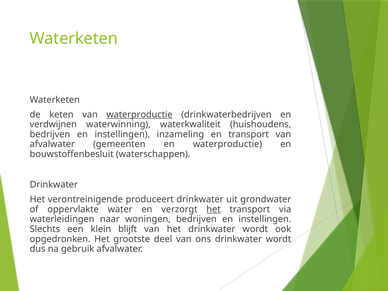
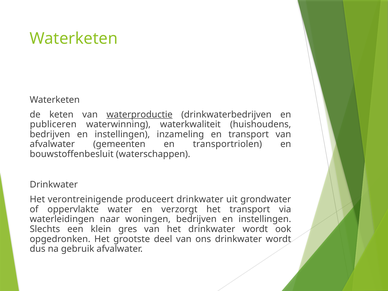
verdwijnen: verdwijnen -> publiceren (53, 124)
en waterproductie: waterproductie -> transportriolen (227, 144)
het underline: present -> none (214, 209)
blijft: blijft -> gres (128, 229)
